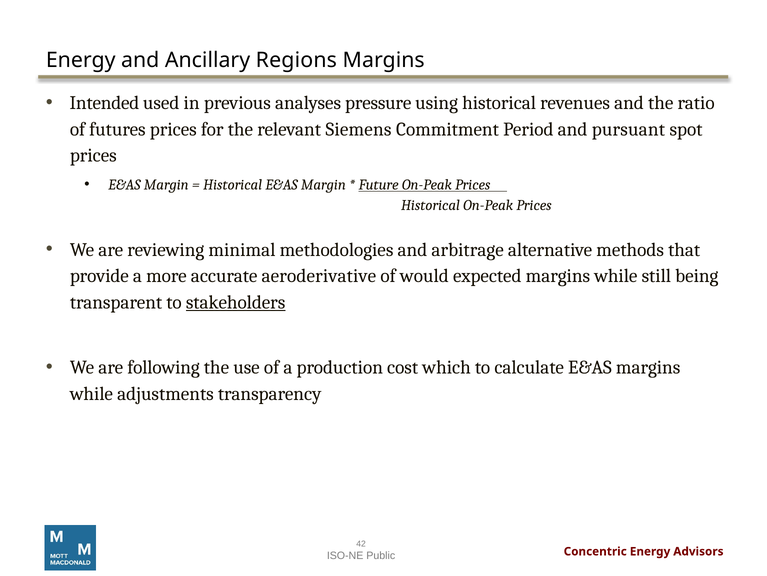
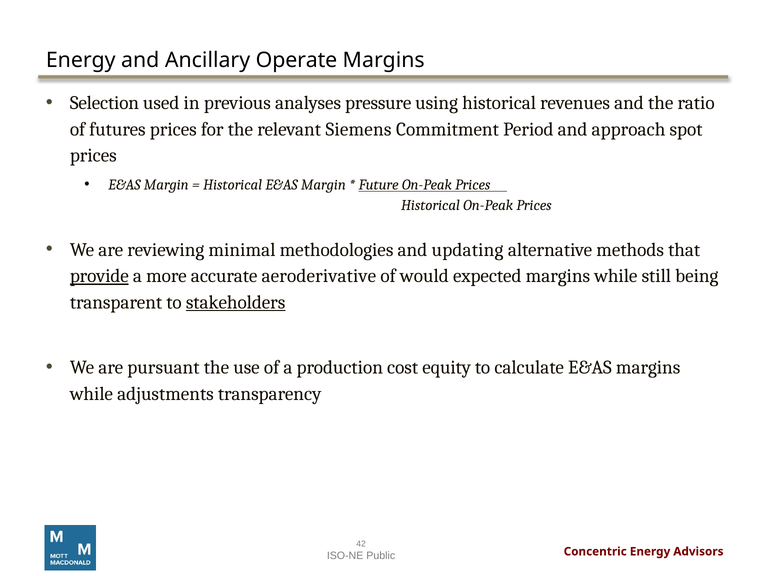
Regions: Regions -> Operate (296, 60)
Intended: Intended -> Selection (104, 103)
pursuant: pursuant -> approach (628, 129)
arbitrage: arbitrage -> updating (468, 249)
provide underline: none -> present (99, 276)
following: following -> pursuant (163, 367)
which: which -> equity (447, 367)
